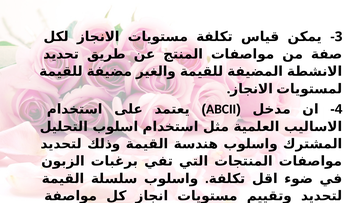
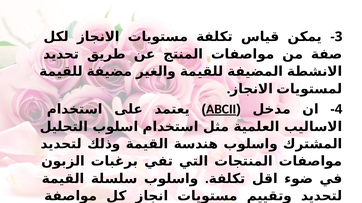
ABCII underline: none -> present (221, 110)
